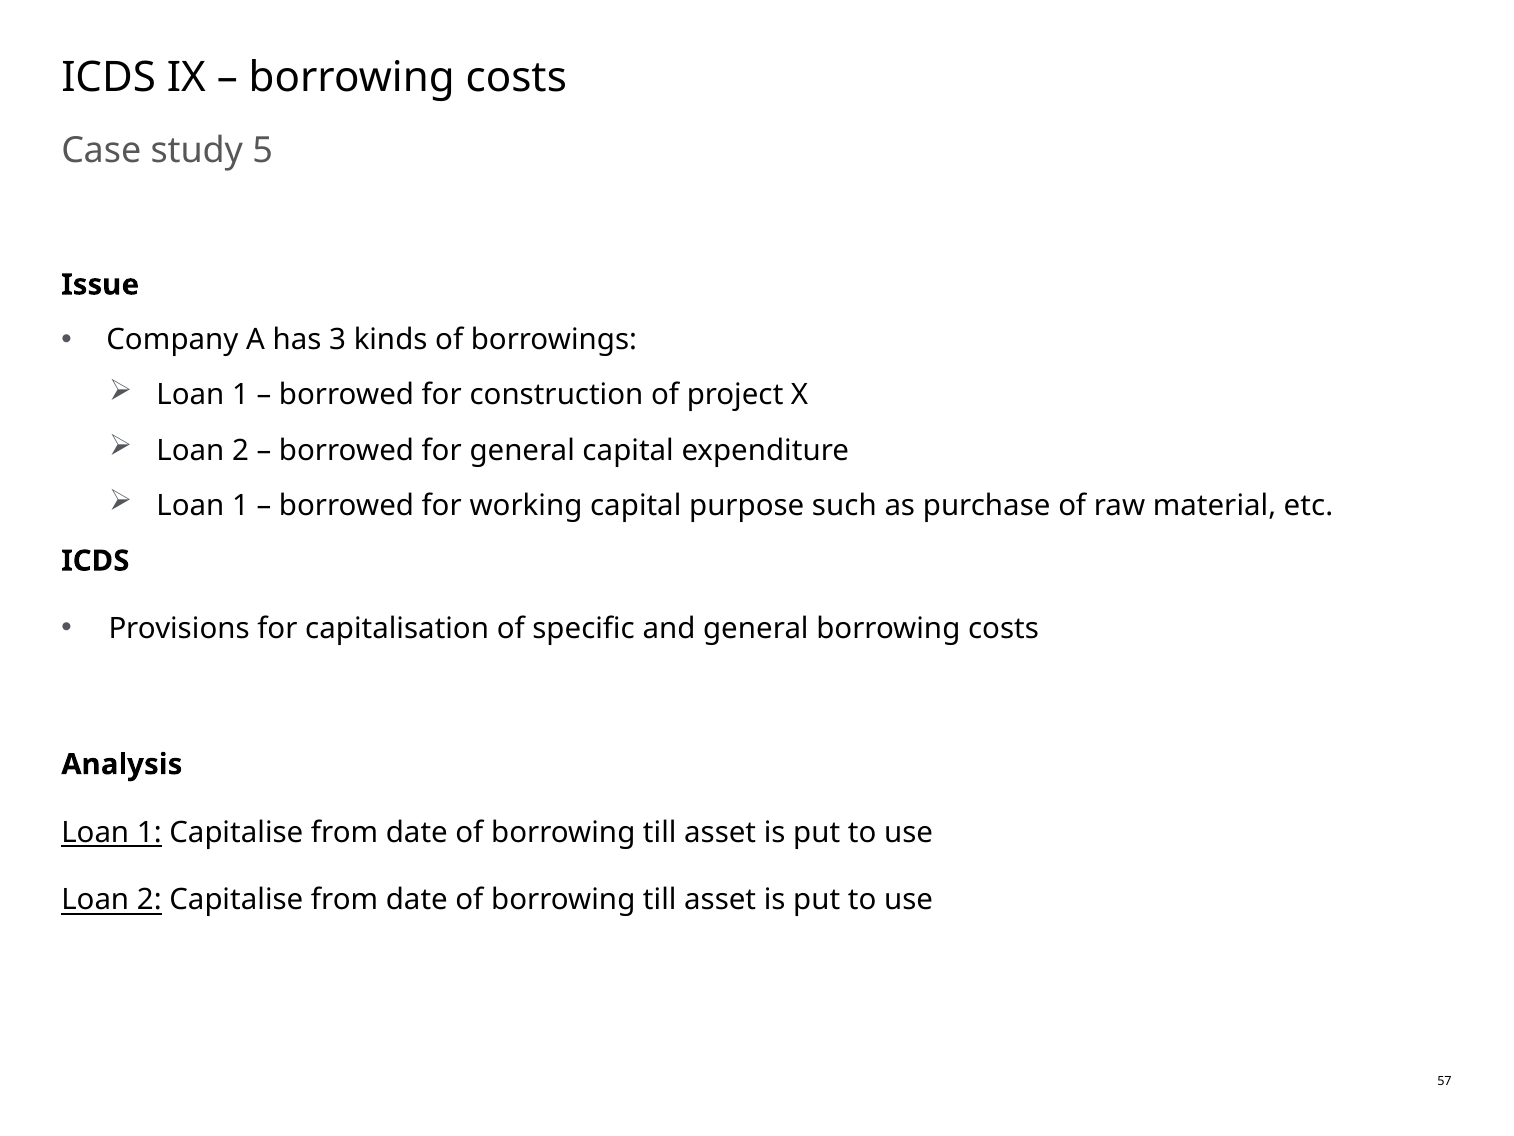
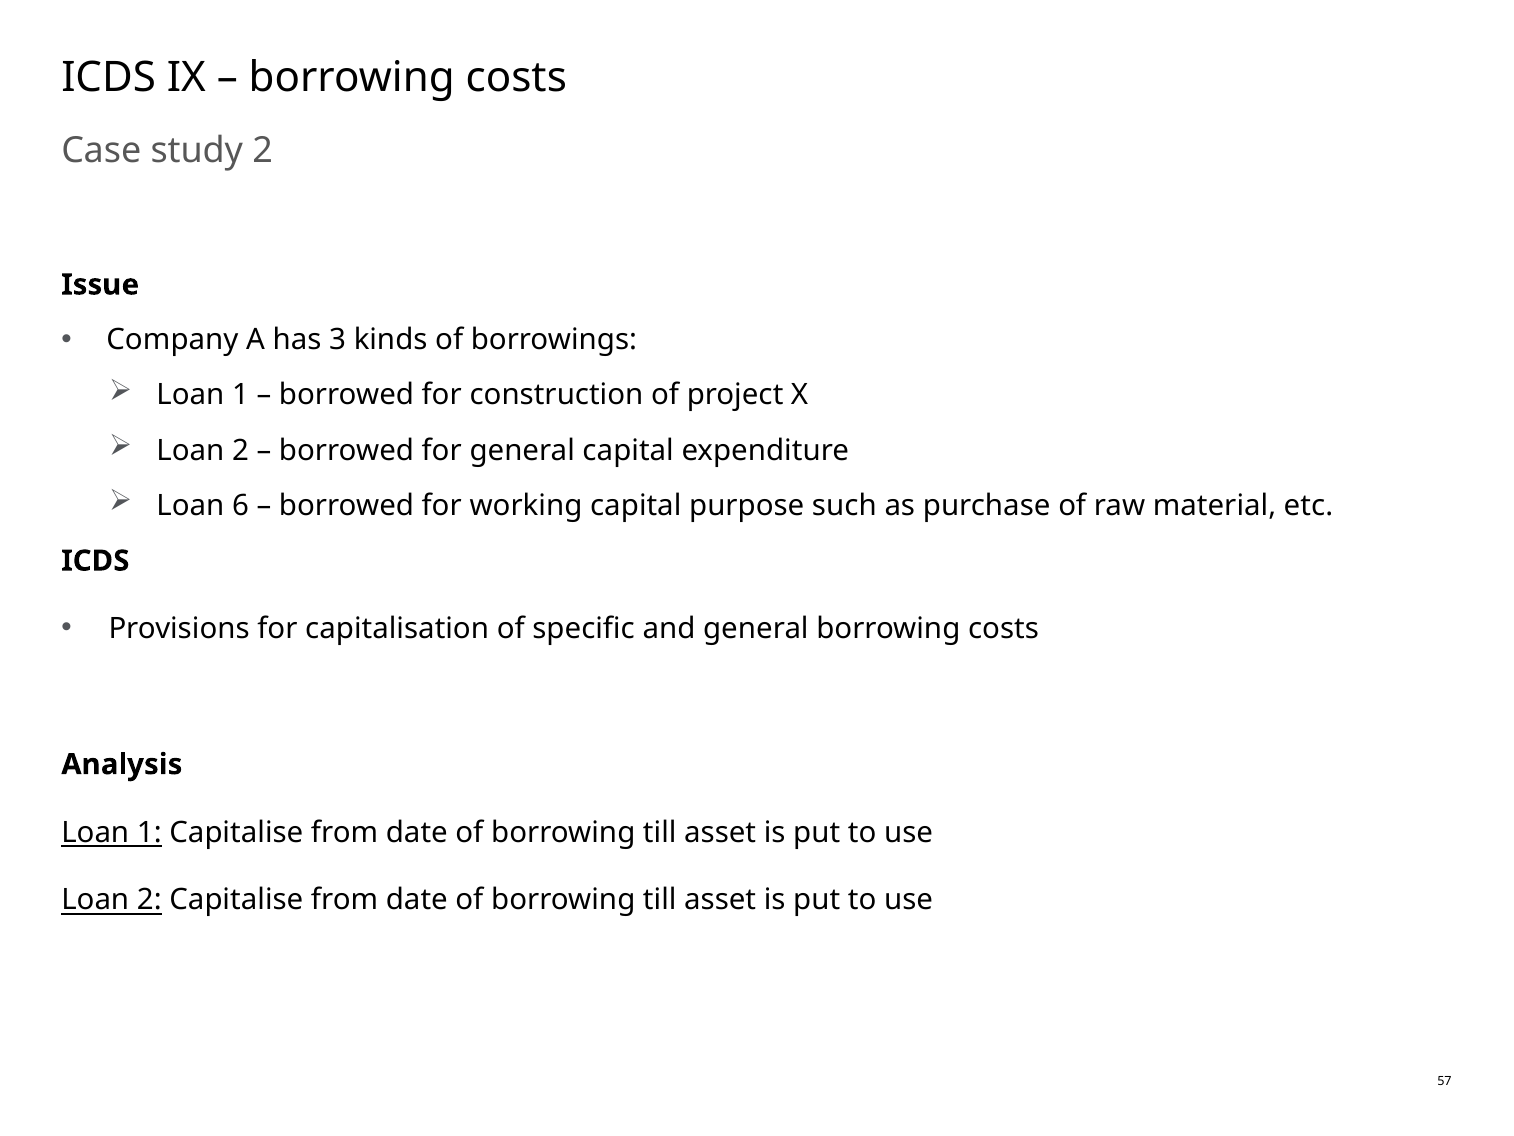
study 5: 5 -> 2 (263, 151)
1: 1 -> 6 (240, 505)
